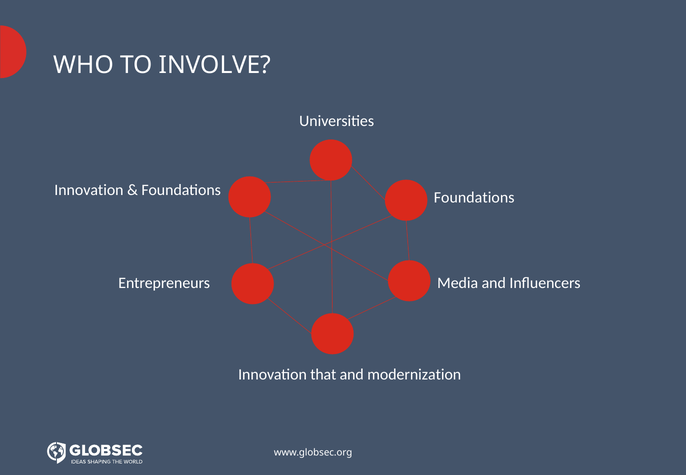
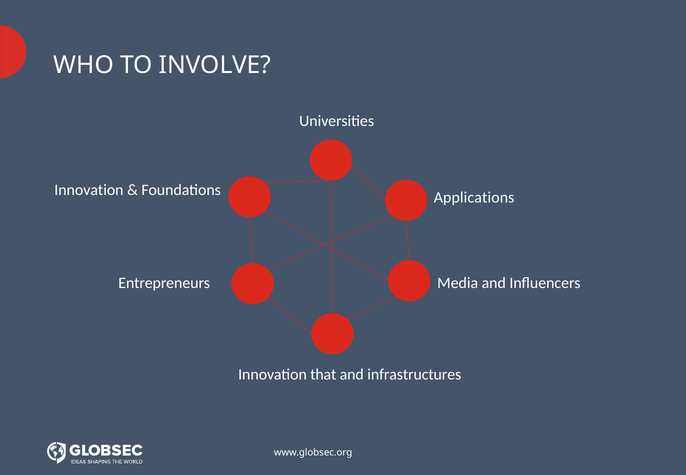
Foundations: Foundations -> Applications (474, 198)
modernization: modernization -> infrastructures (414, 374)
